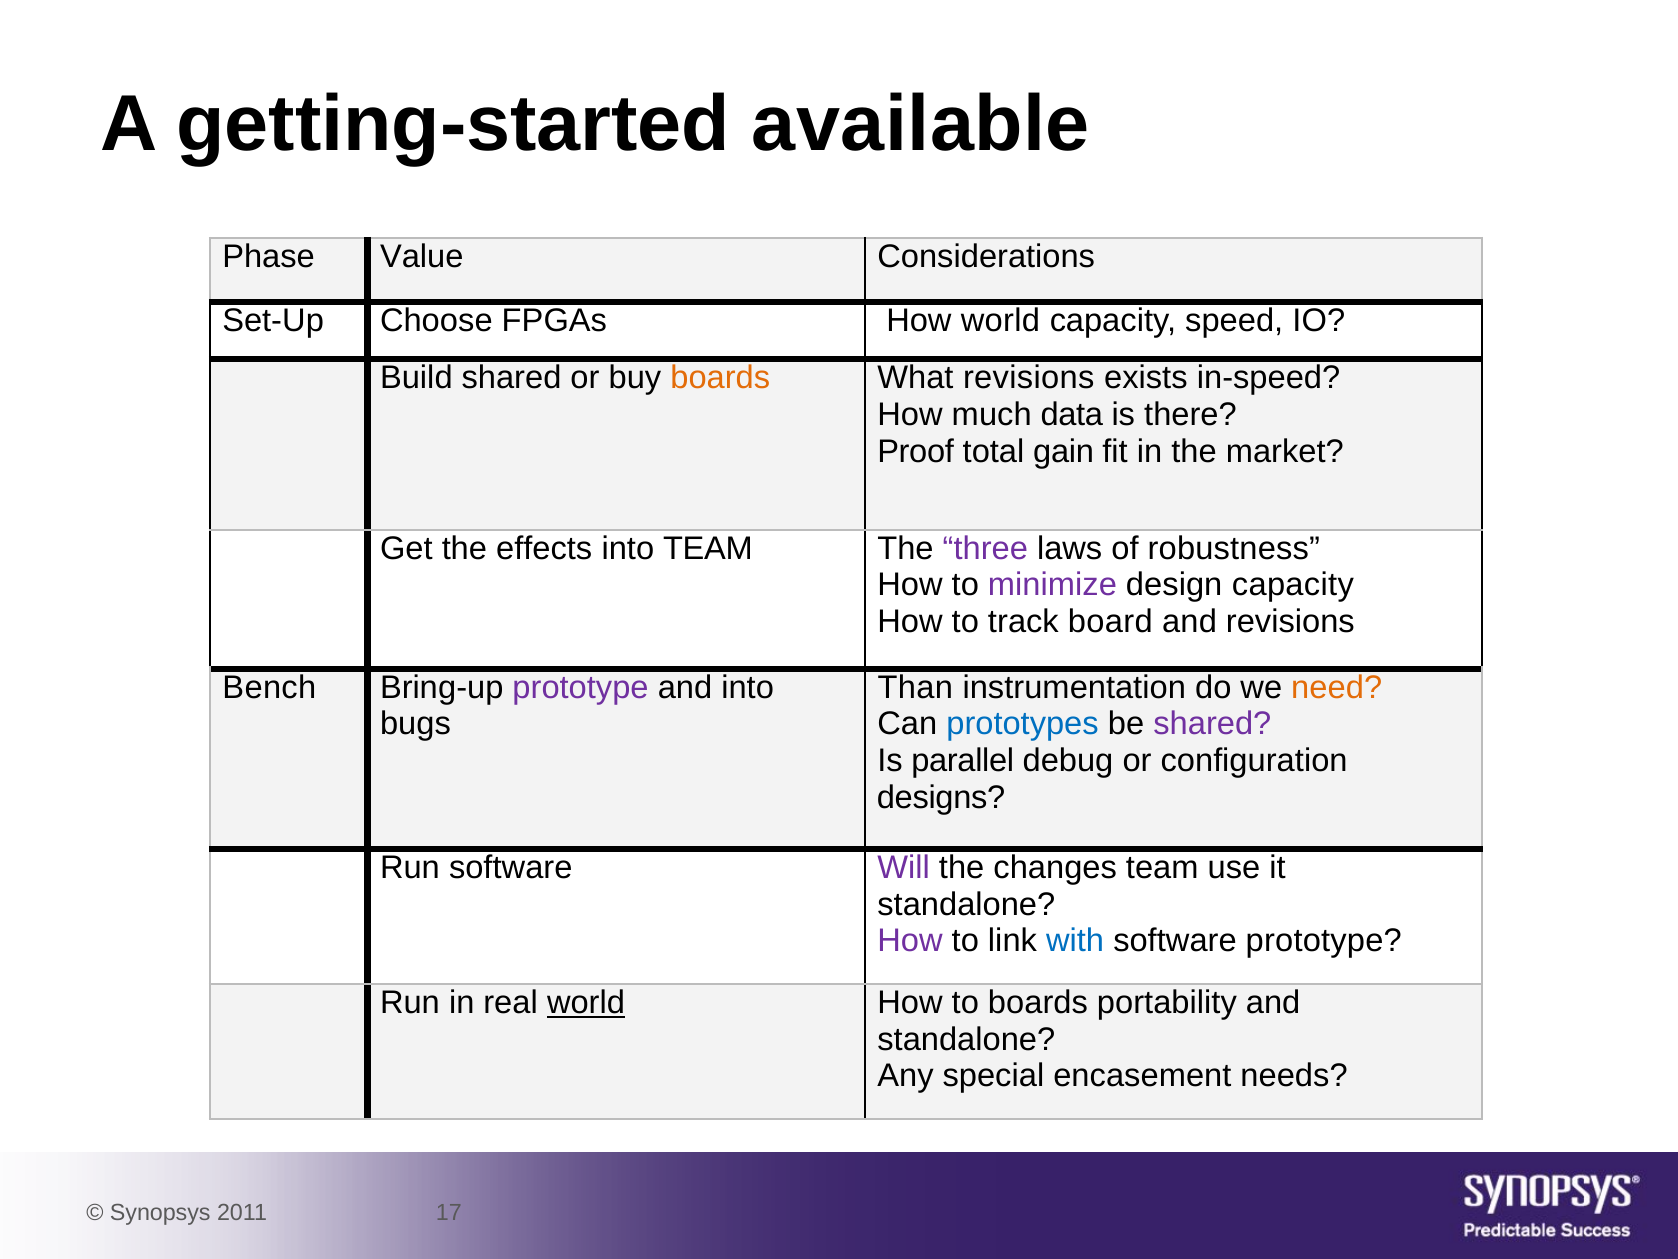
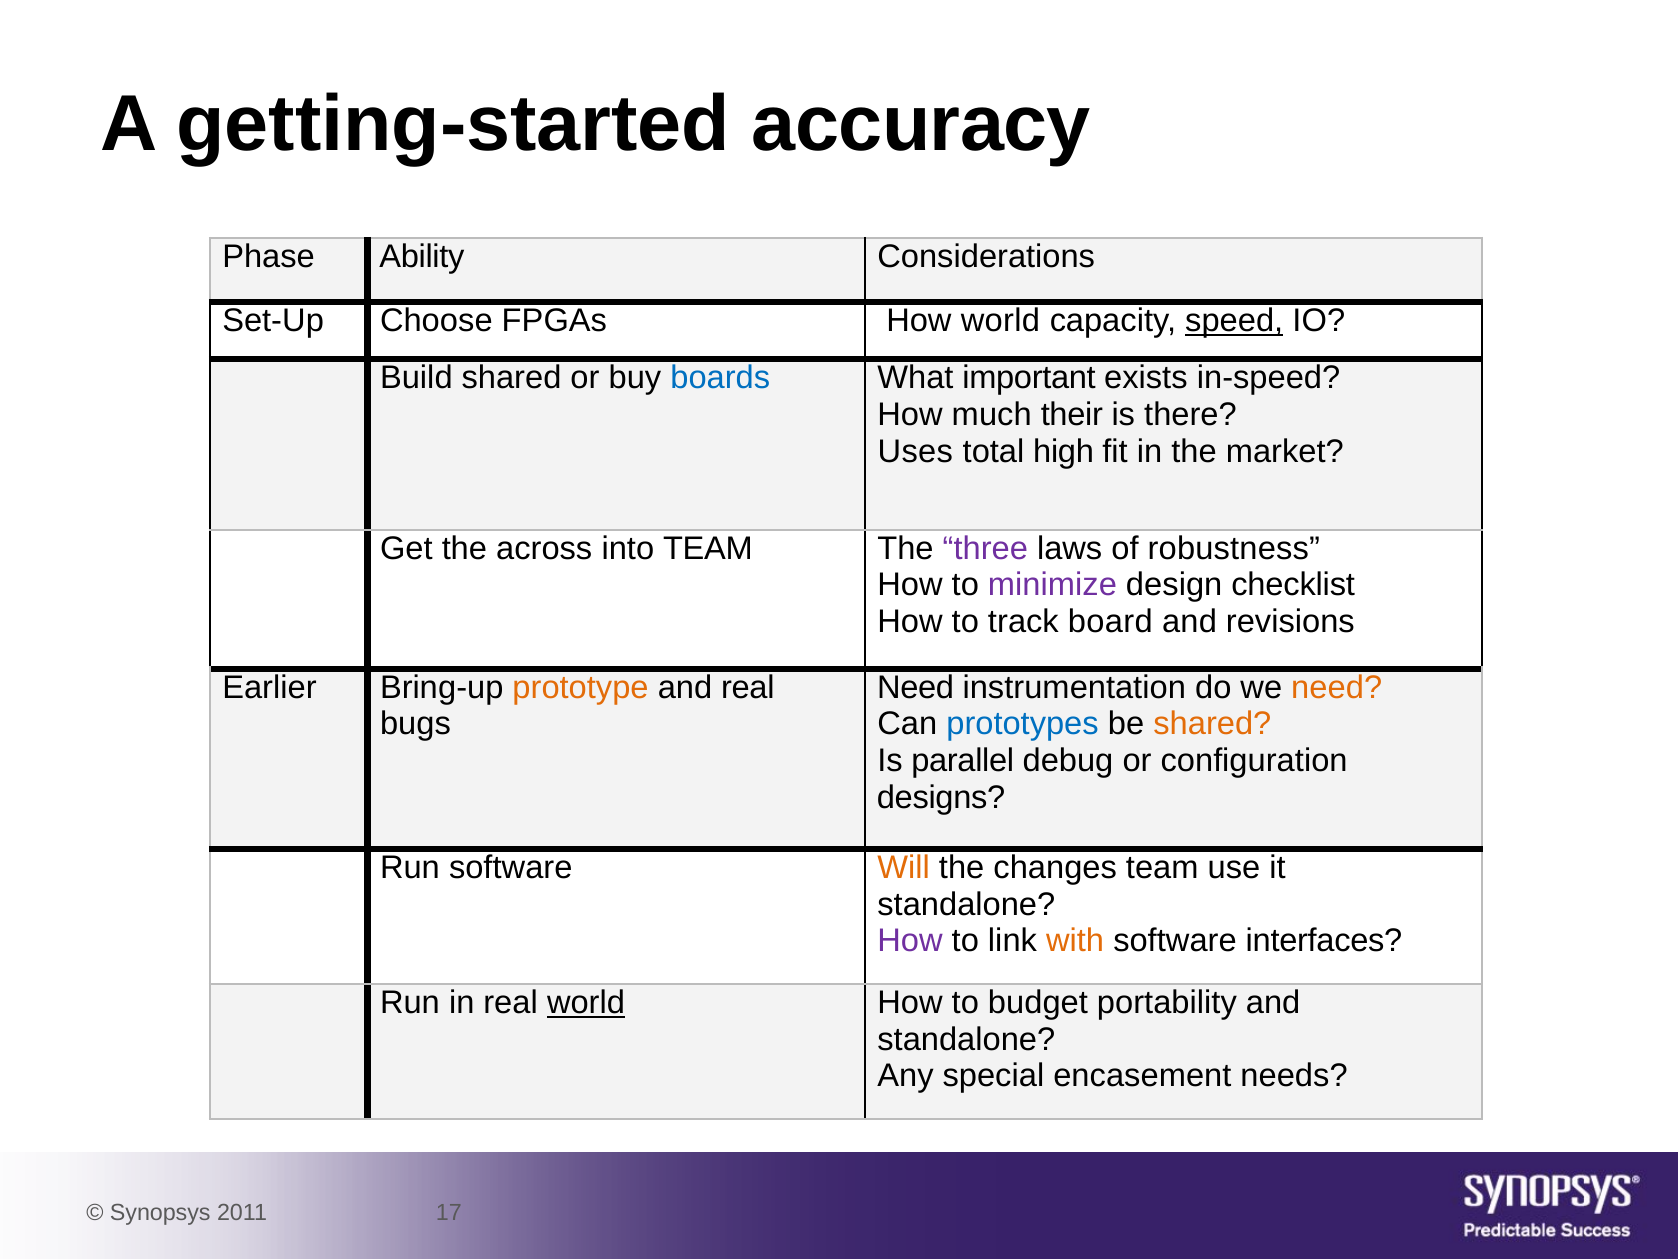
available: available -> accuracy (921, 124)
Value: Value -> Ability (422, 257)
speed underline: none -> present (1234, 321)
boards colour: orange -> blue (720, 378)
What revisions: revisions -> important (1029, 378)
data: data -> their (1072, 415)
Proof: Proof -> Uses (915, 451)
gain: gain -> high (1064, 451)
effects: effects -> across (544, 548)
design capacity: capacity -> checklist (1293, 585)
Bench: Bench -> Earlier (270, 687)
prototype colour: purple -> orange (581, 687)
and into: into -> real (748, 687)
Than: Than -> Need (916, 687)
shared colour: purple -> orange (1212, 724)
Will colour: purple -> orange (904, 867)
with colour: blue -> orange (1075, 941)
software prototype: prototype -> interfaces (1324, 941)
to boards: boards -> budget (1038, 1002)
